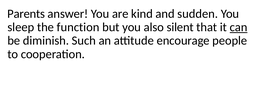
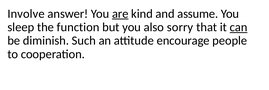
Parents: Parents -> Involve (26, 14)
are underline: none -> present (120, 14)
sudden: sudden -> assume (198, 14)
silent: silent -> sorry (180, 27)
